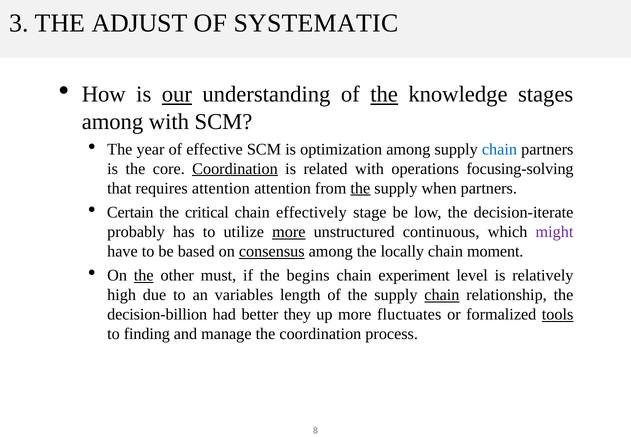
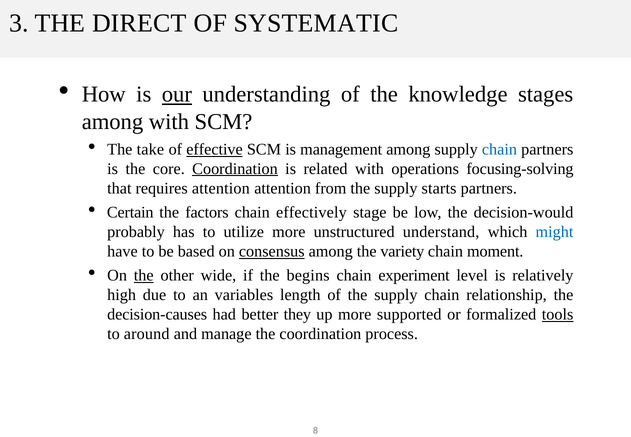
ADJUST: ADJUST -> DIRECT (139, 23)
the underline: present -> none (384, 94)
year: year -> take (150, 149)
effective underline: none -> present (215, 149)
optimization: optimization -> management (341, 149)
the underline: present -> none (360, 188)
when: when -> starts (439, 188)
critical: critical -> factors (207, 212)
decision-iterate: decision-iterate -> decision-would (524, 212)
more underline: present -> none (289, 232)
continuous: continuous -> understand (441, 232)
might colour: purple -> blue (554, 232)
locally: locally -> variety (402, 251)
must: must -> wide (218, 276)
chain underline: present -> none (442, 295)
decision-billion: decision-billion -> decision-causes (157, 314)
fluctuates: fluctuates -> supported (409, 314)
finding: finding -> around (147, 334)
